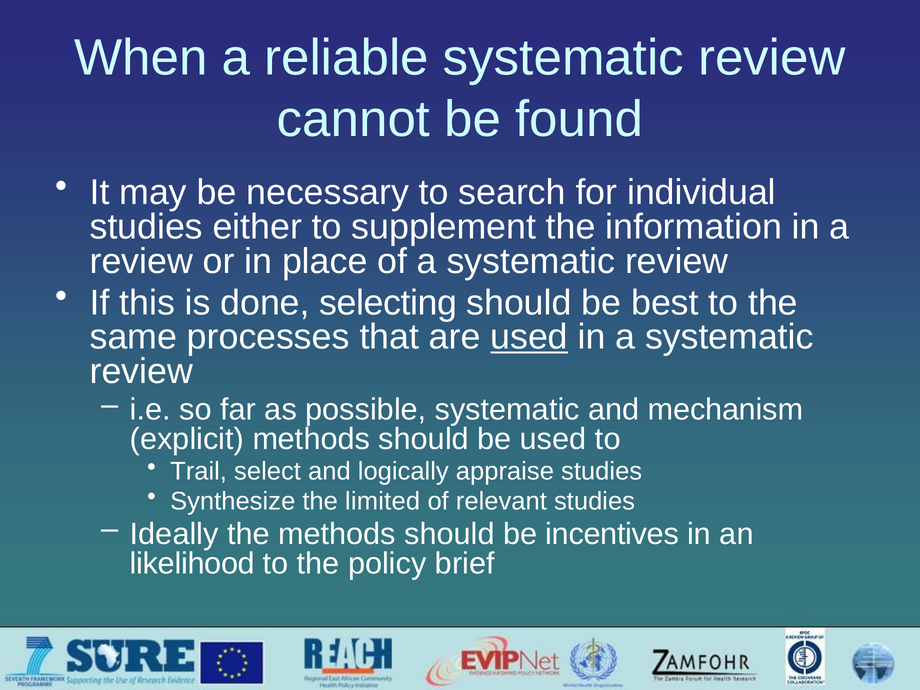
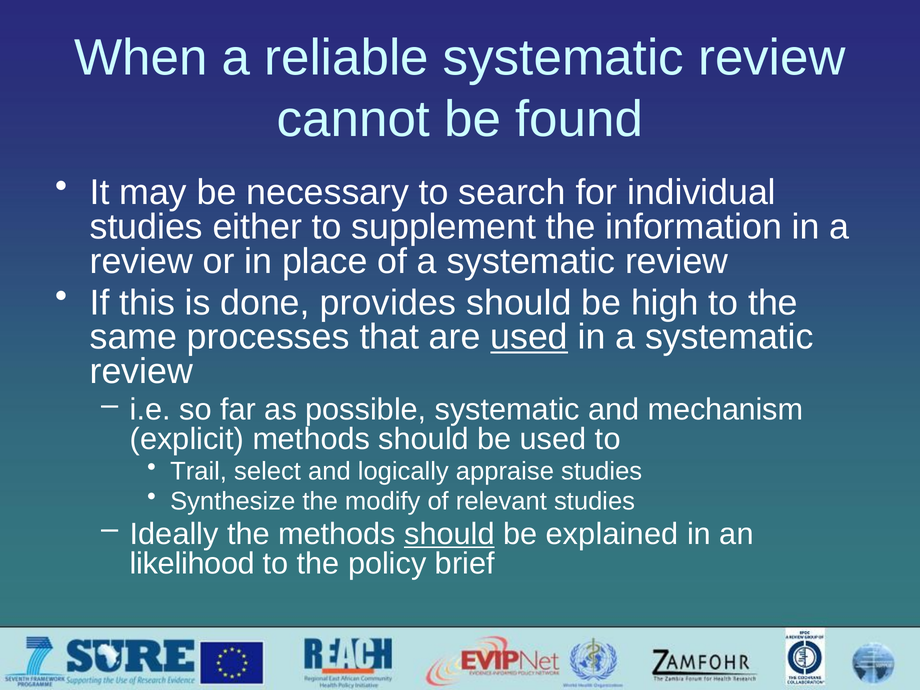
selecting: selecting -> provides (388, 303)
best: best -> high (665, 303)
limited: limited -> modify (383, 501)
should underline: none -> present (449, 534)
incentives: incentives -> explained (612, 534)
